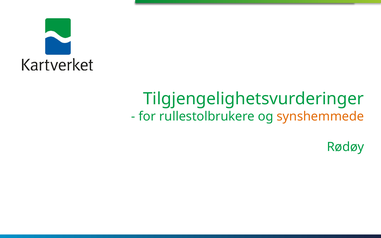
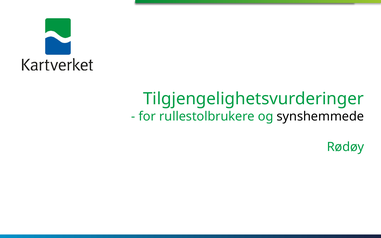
synshemmede colour: orange -> black (320, 116)
